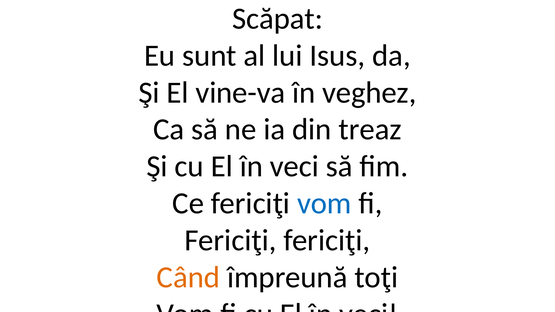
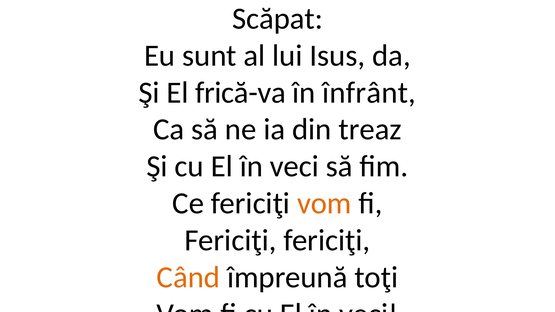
vine-va: vine-va -> frică-va (240, 93)
veghez: veghez -> înfrânt (369, 93)
vom colour: blue -> orange (324, 204)
